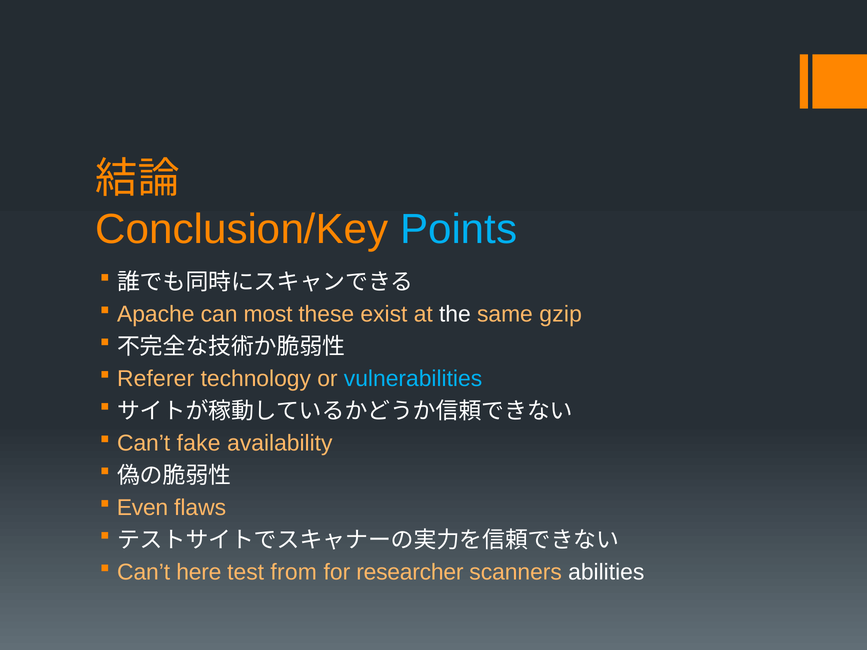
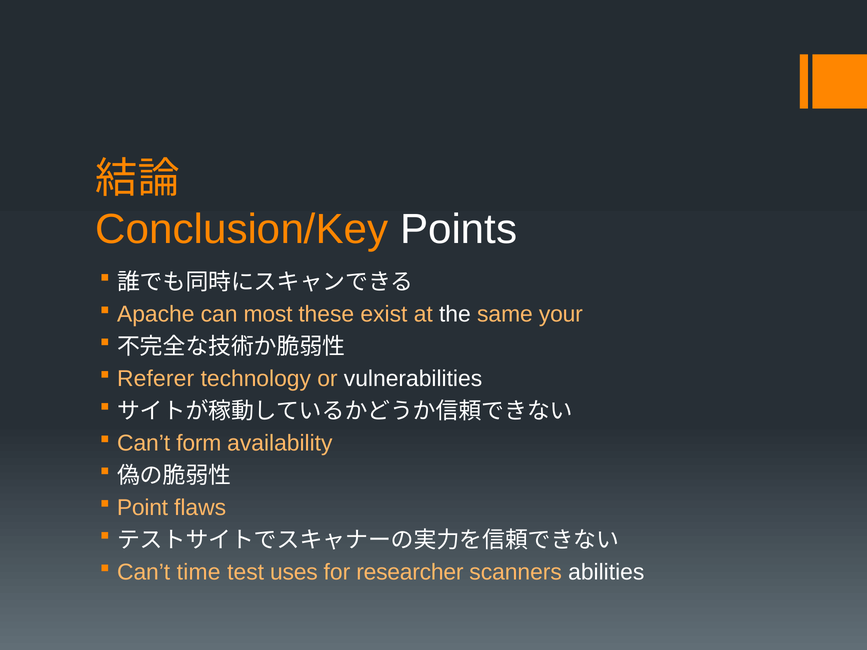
Points colour: light blue -> white (459, 230)
gzip: gzip -> your (561, 315)
vulnerabilities colour: light blue -> white (413, 379)
fake: fake -> form (199, 444)
Even: Even -> Point (142, 508)
here: here -> time (199, 573)
from: from -> uses (294, 573)
